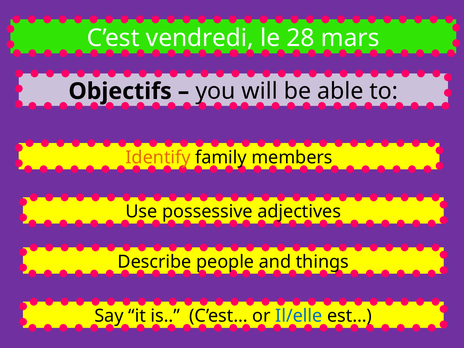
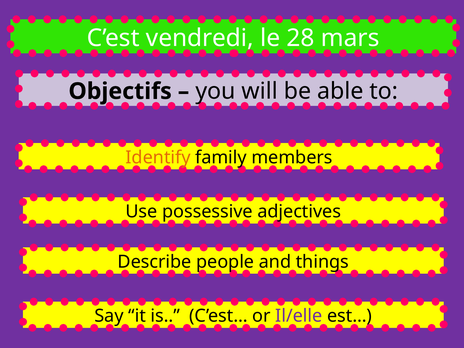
Il/elle colour: blue -> purple (299, 316)
